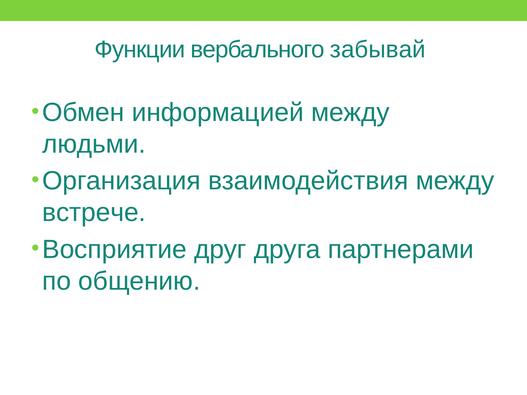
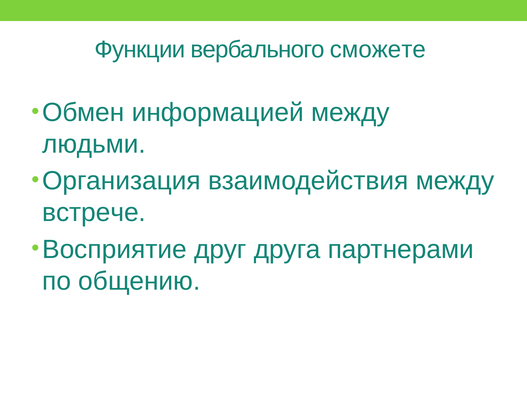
забывай: забывай -> сможете (378, 50)
